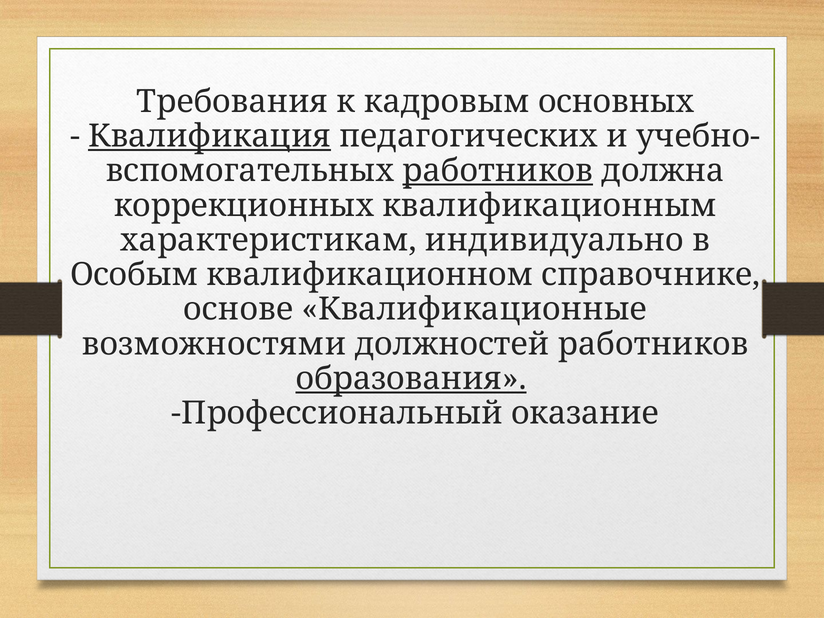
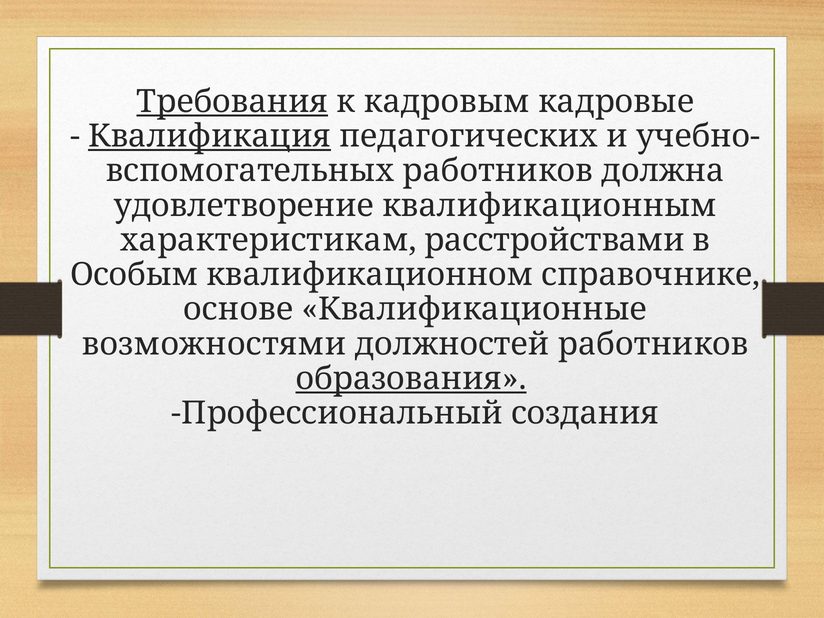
Требования underline: none -> present (232, 102)
основных: основных -> кадровые (616, 102)
работников underline: present -> none (498, 171)
коррекционных: коррекционных -> удовлетворение (244, 206)
индивидуально: индивидуально -> расстройствами (554, 240)
оказание: оказание -> создания (585, 413)
